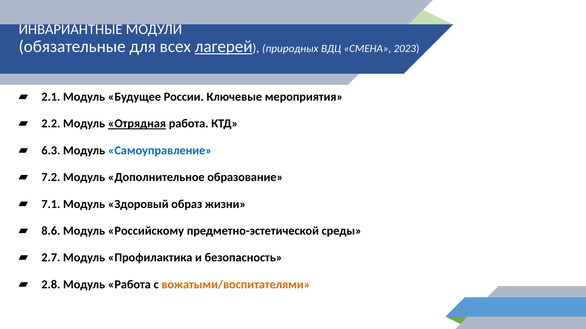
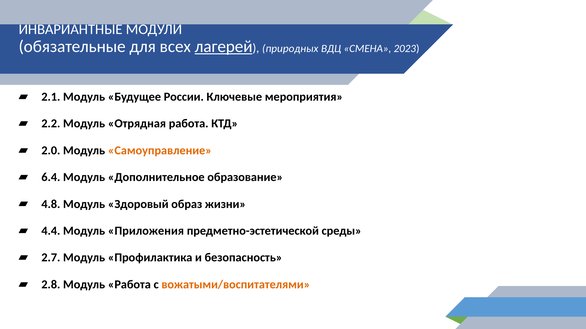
Отрядная underline: present -> none (137, 124)
6.3: 6.3 -> 2.0 (51, 151)
Самоуправление colour: blue -> orange (160, 151)
7.2: 7.2 -> 6.4 (51, 178)
7.1: 7.1 -> 4.8 (51, 204)
8.6: 8.6 -> 4.4 (51, 231)
Российскому: Российскому -> Приложения (146, 231)
